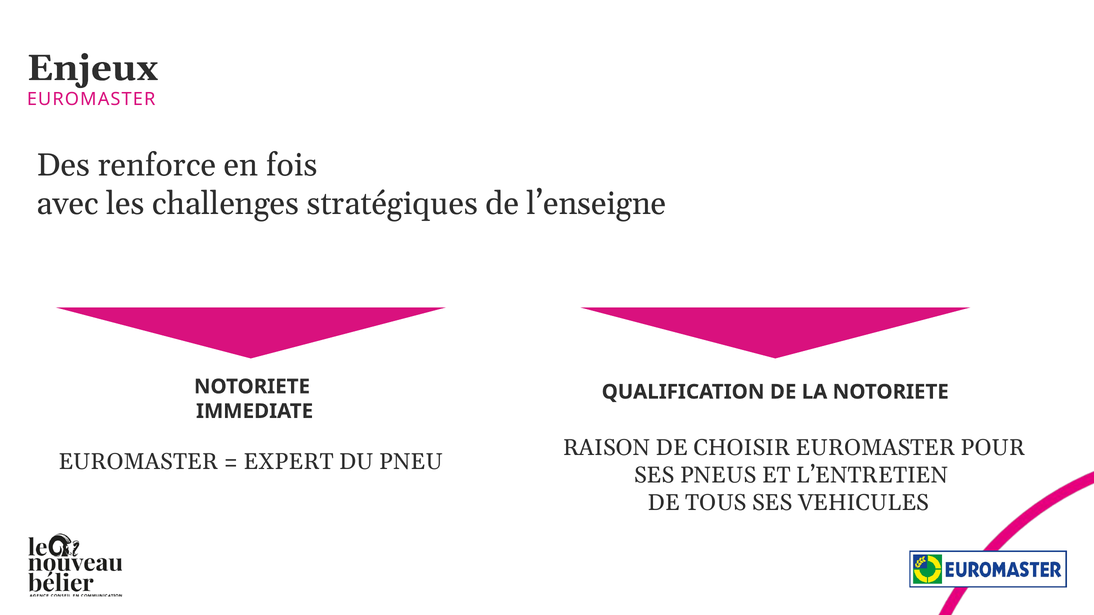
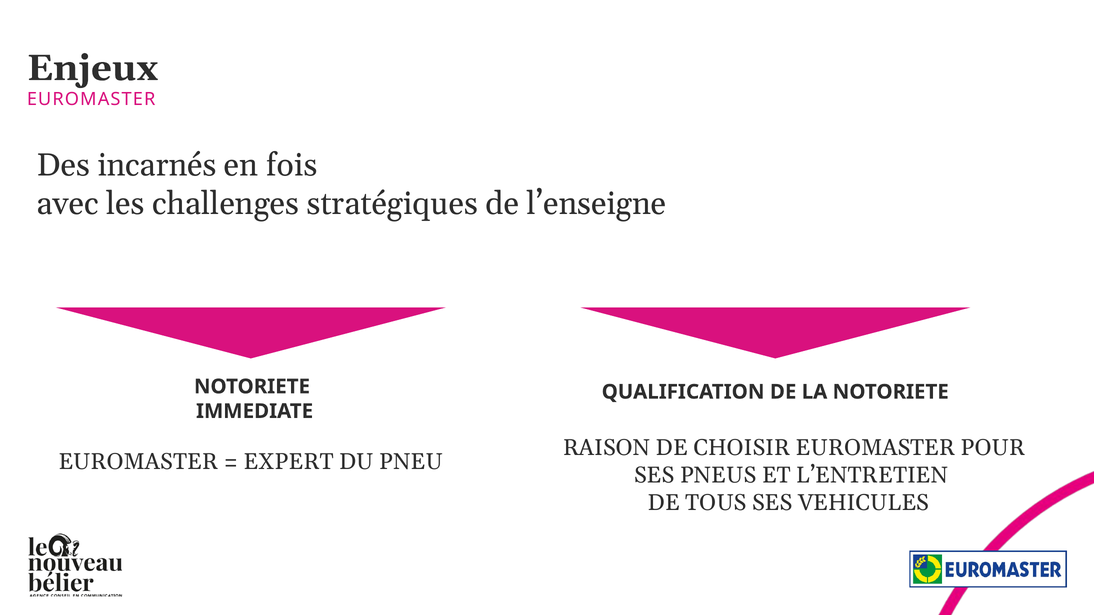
renforce: renforce -> incarnés (157, 165)
